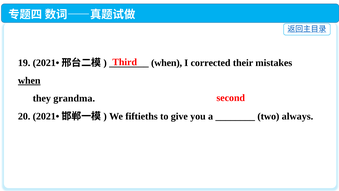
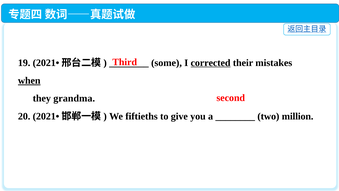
when: when -> some (166, 63)
corrected underline: none -> present (211, 63)
always: always -> million (298, 116)
